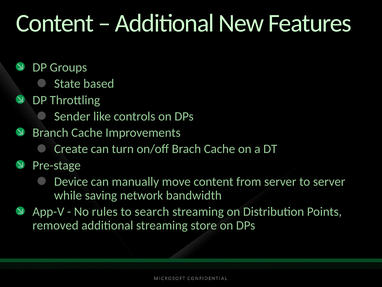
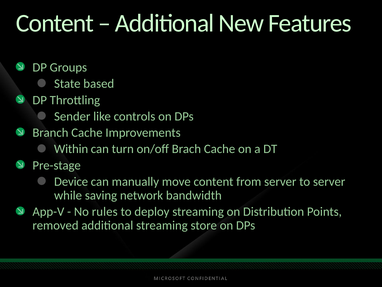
Create: Create -> Within (71, 149)
search: search -> deploy (152, 211)
